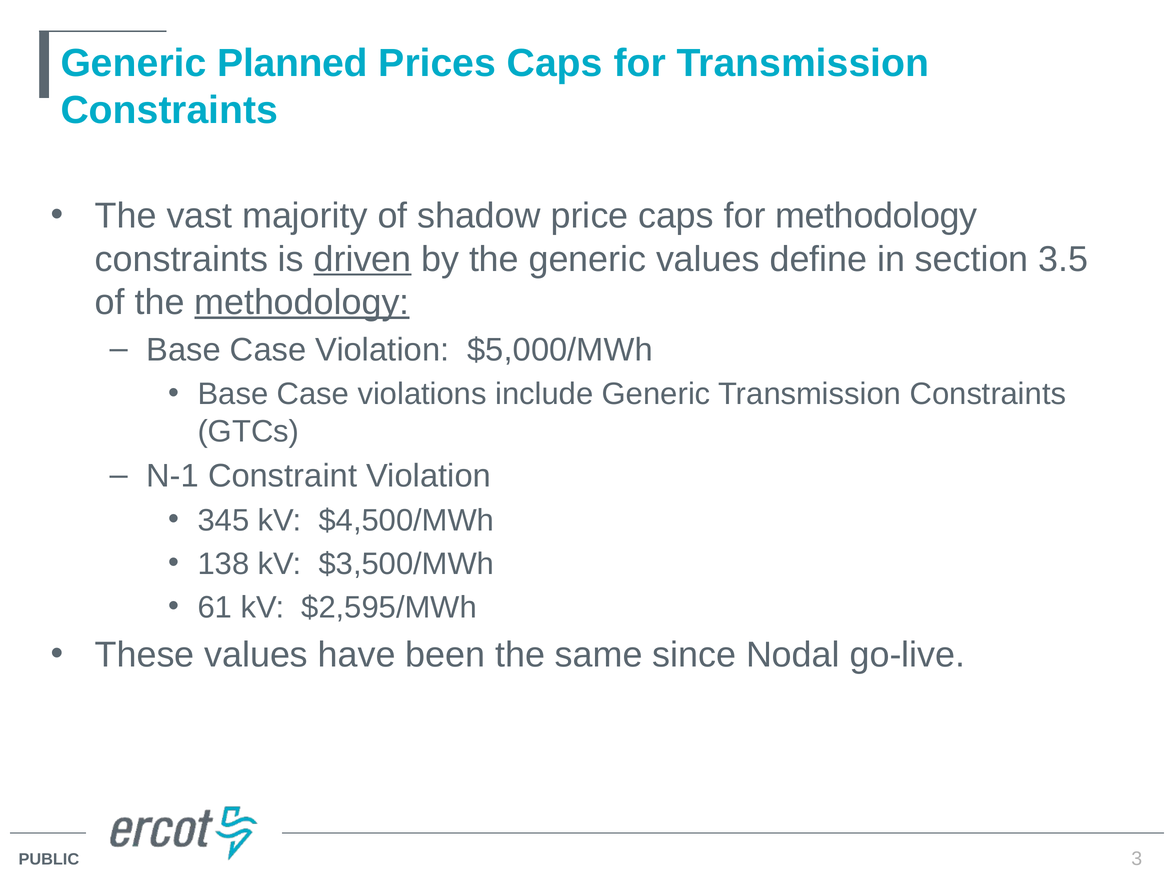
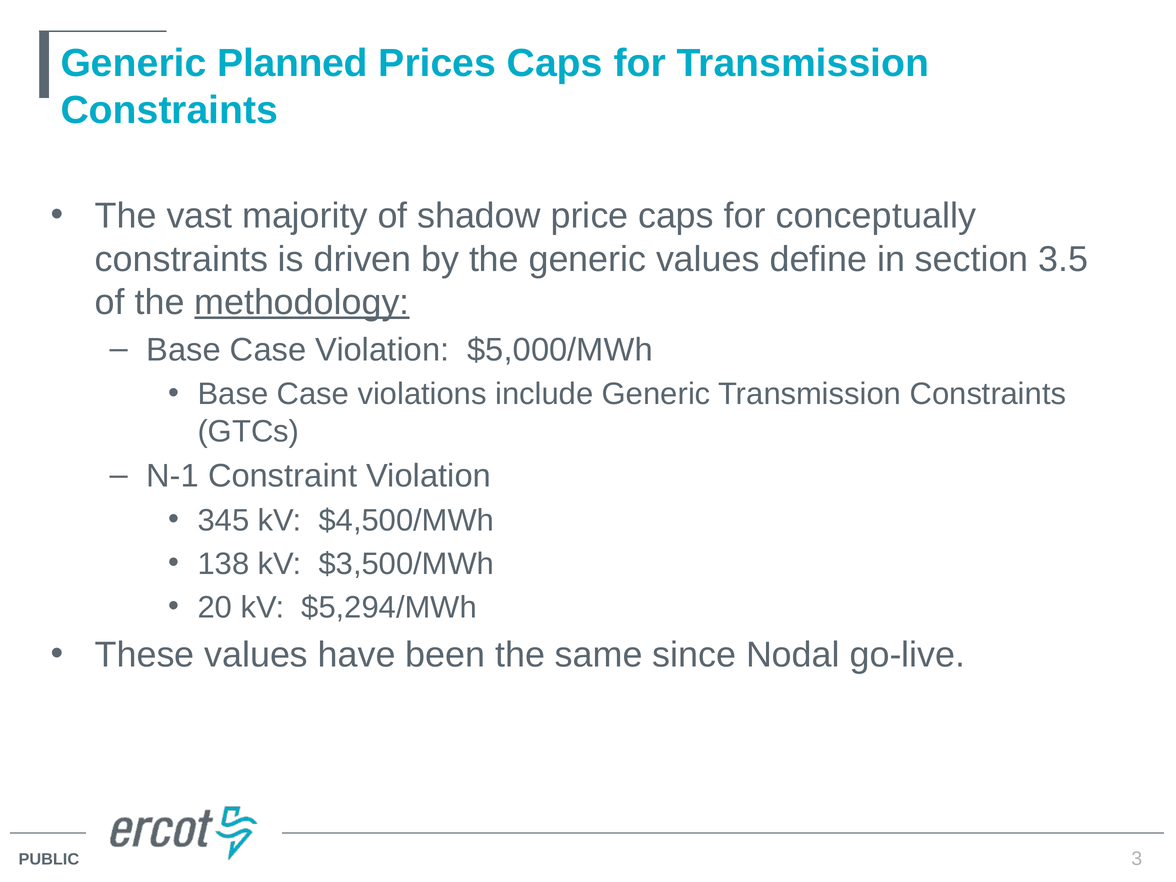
for methodology: methodology -> conceptually (876, 216)
driven underline: present -> none (363, 259)
61: 61 -> 20 (215, 607)
$2,595/MWh: $2,595/MWh -> $5,294/MWh (389, 607)
